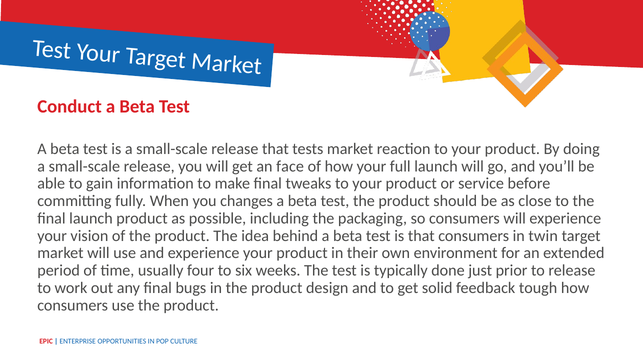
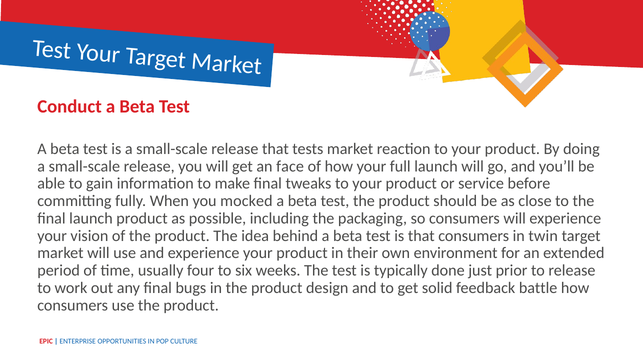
changes: changes -> mocked (246, 201)
tough: tough -> battle (538, 288)
